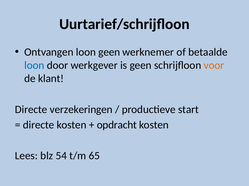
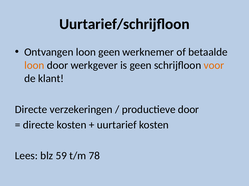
loon colour: blue -> orange (34, 66)
productieve start: start -> door (188, 110)
opdracht: opdracht -> uurtarief (117, 125)
54: 54 -> 59 (61, 156)
65: 65 -> 78 (94, 156)
